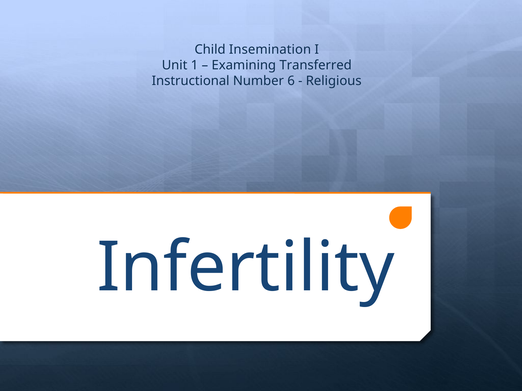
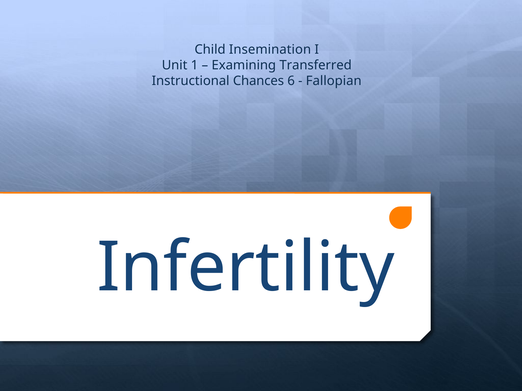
Number: Number -> Chances (258, 81)
Religious: Religious -> Fallopian (334, 81)
